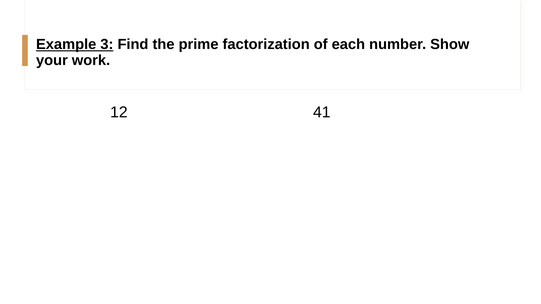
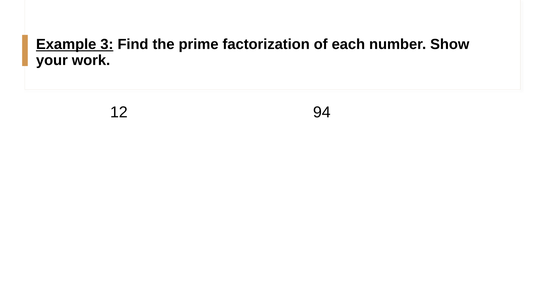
41: 41 -> 94 (322, 112)
